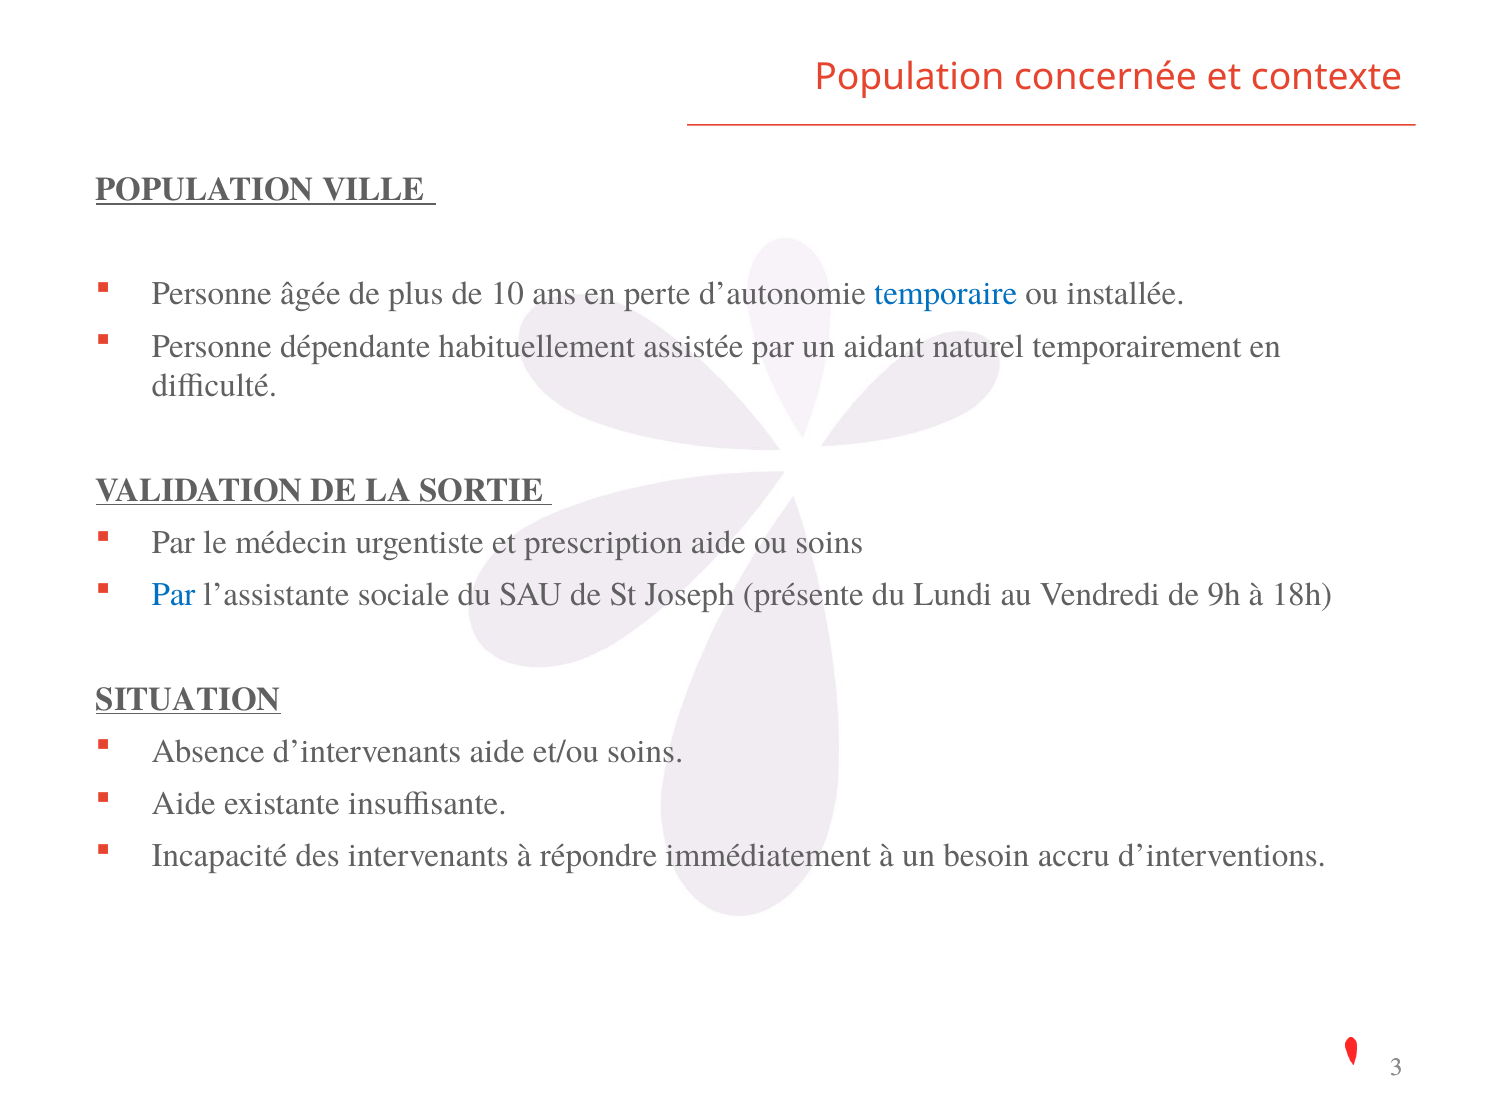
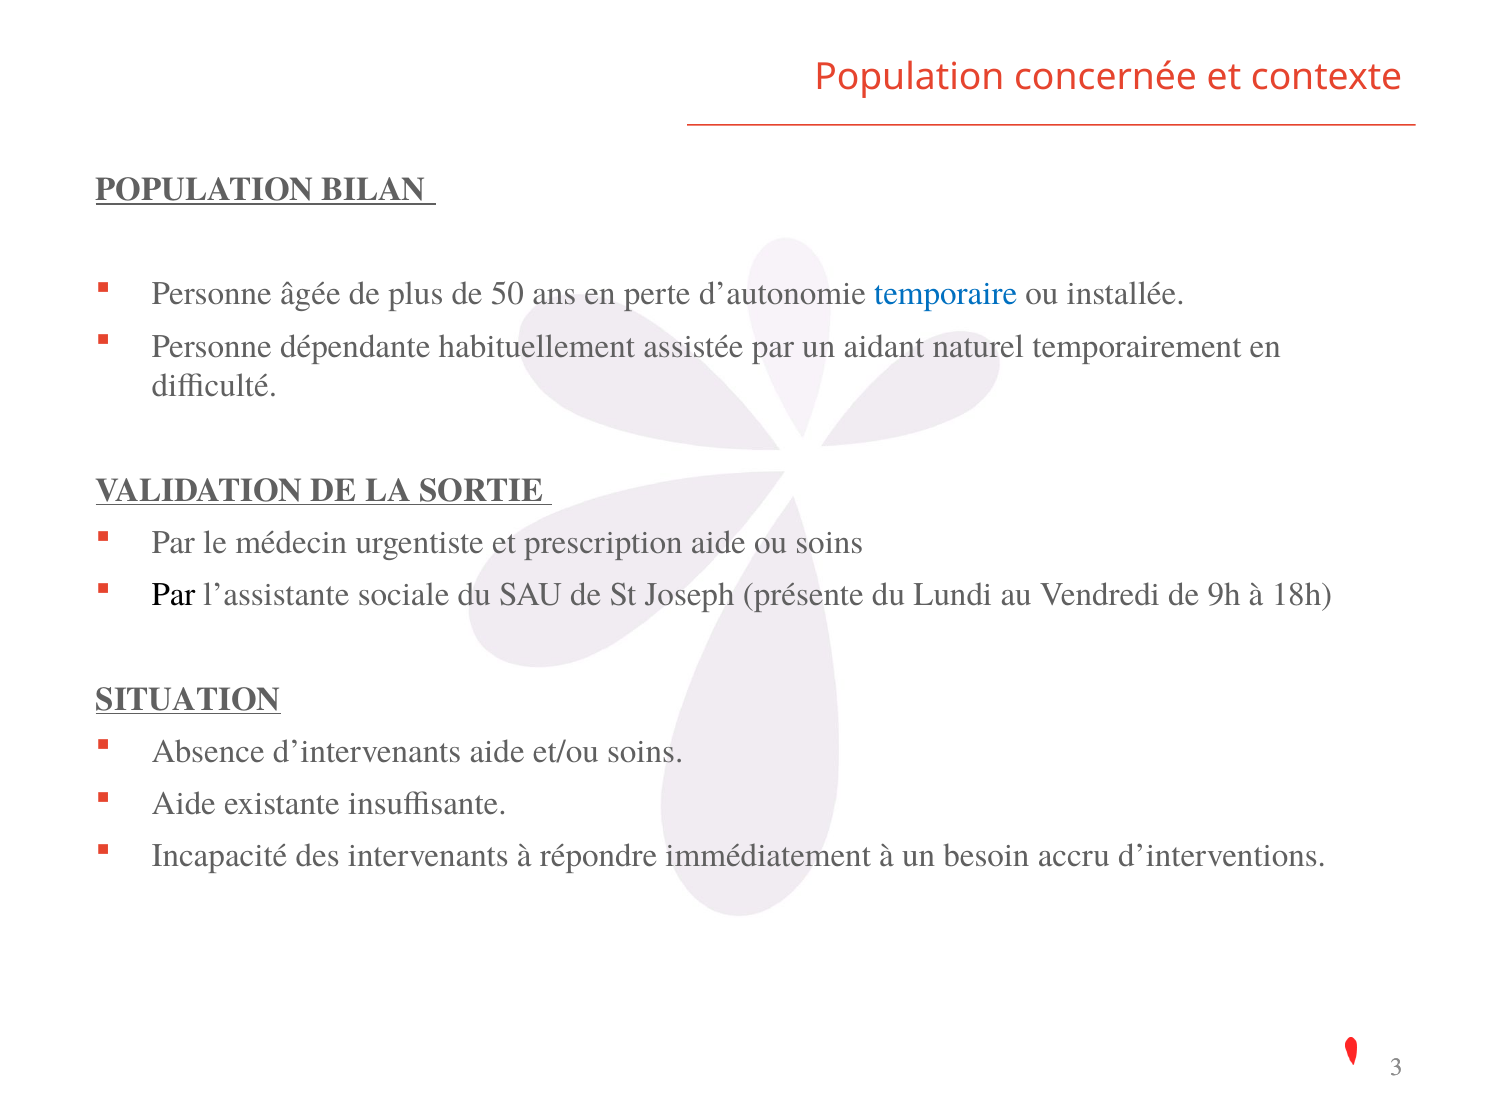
VILLE: VILLE -> BILAN (374, 190)
10: 10 -> 50 (507, 294)
Par colour: blue -> black (174, 595)
